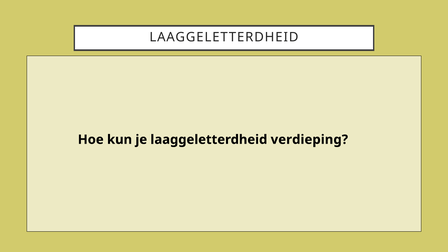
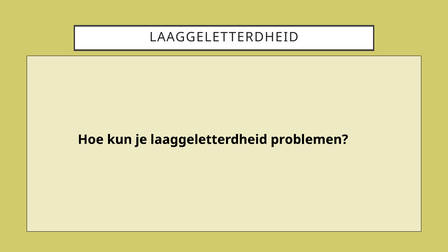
verdieping: verdieping -> problemen (309, 140)
